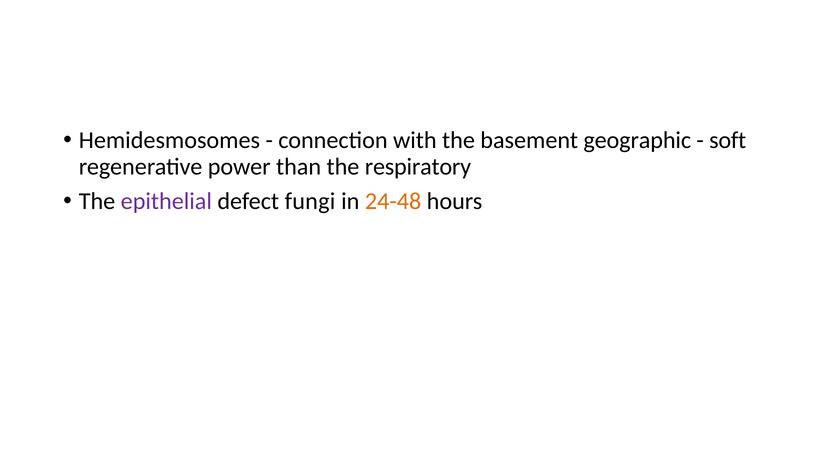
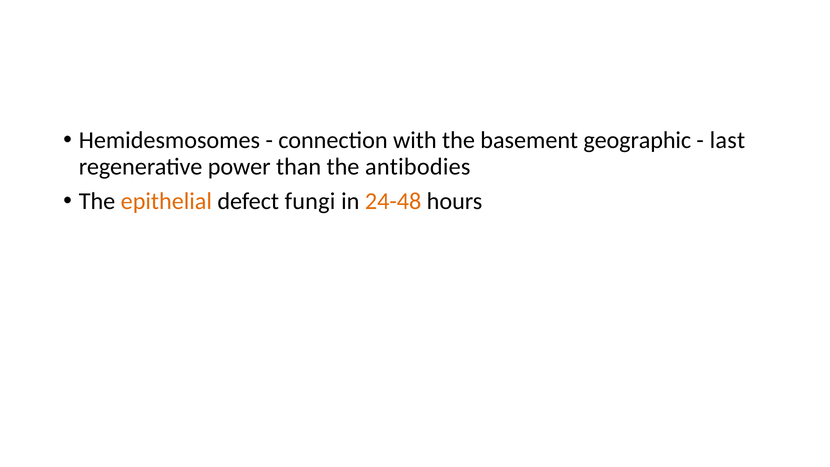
soft: soft -> last (727, 140)
respiratory: respiratory -> antibodies (418, 166)
epithelial colour: purple -> orange (166, 201)
